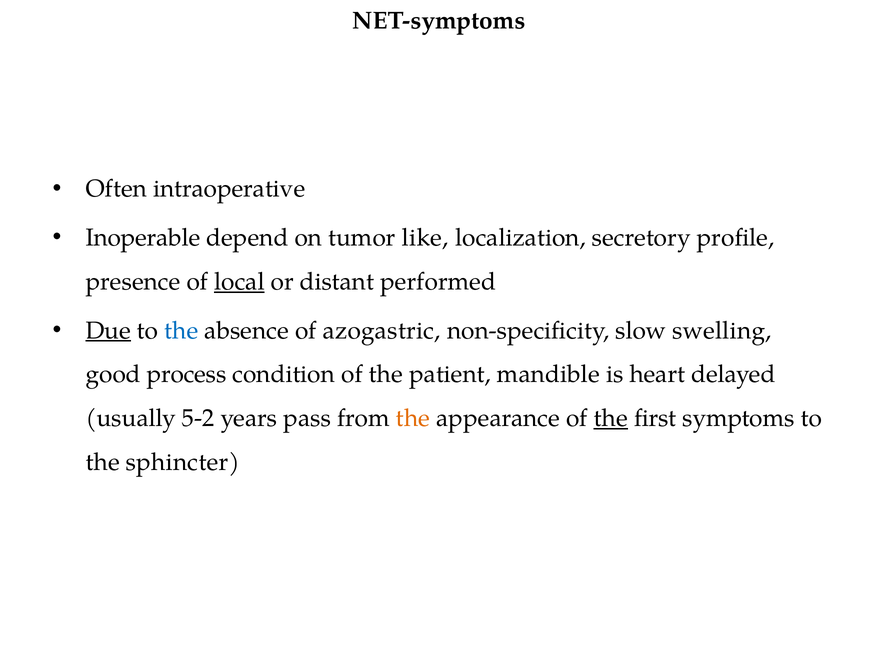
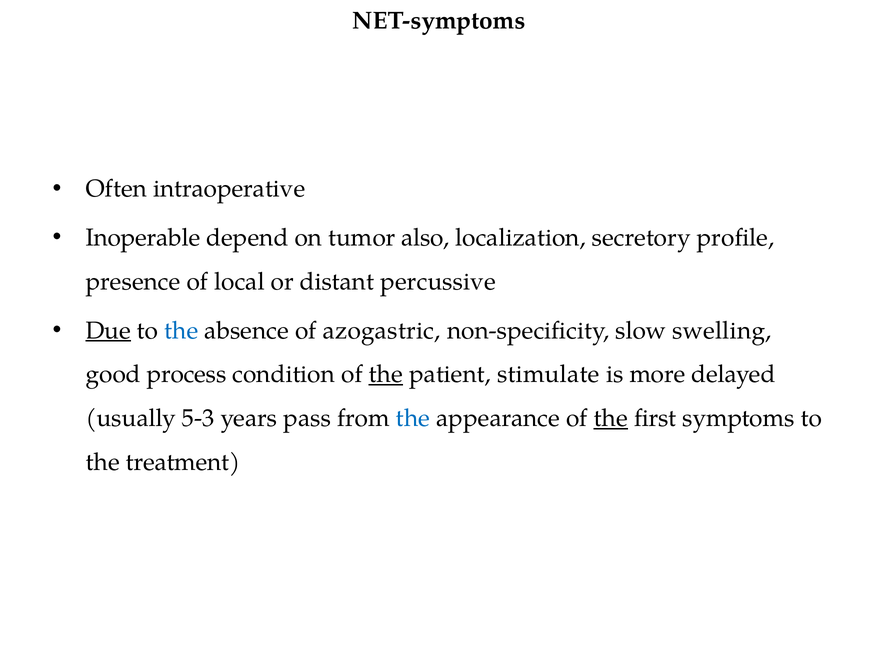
like: like -> also (425, 238)
local underline: present -> none (239, 282)
performed: performed -> percussive (438, 282)
the underline: none -> present (386, 375)
mandible: mandible -> stimulate (548, 375)
heart: heart -> more (657, 375)
5-2: 5-2 -> 5-3 (198, 419)
the colour: orange -> blue (413, 419)
sphincter: sphincter -> treatment (183, 463)
